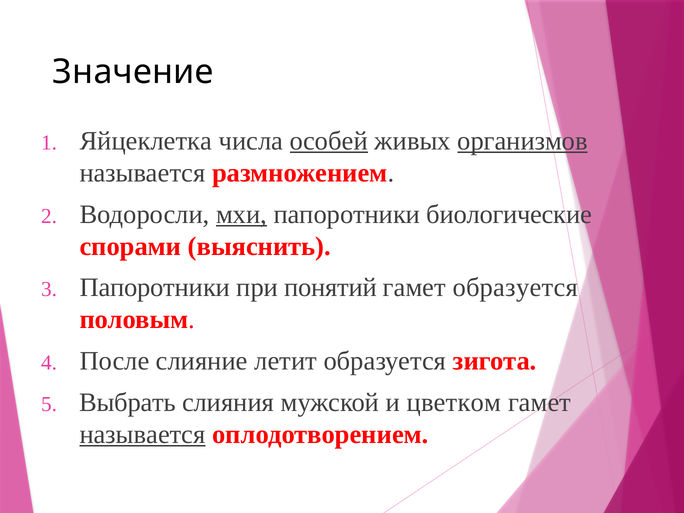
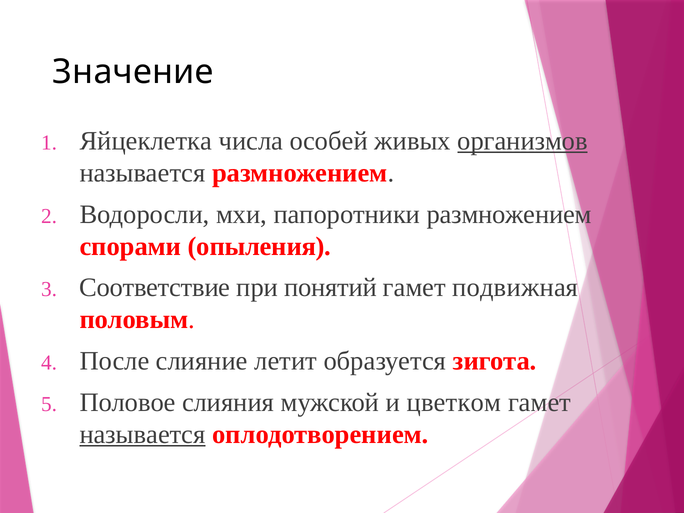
особей underline: present -> none (329, 141)
мхи underline: present -> none (242, 214)
папоротники биологические: биологические -> размножением (509, 214)
выяснить: выяснить -> опыления (259, 246)
Папоротники: Папоротники -> Соответствие (155, 288)
гамет образуется: образуется -> подвижная (515, 288)
Выбрать: Выбрать -> Половое (128, 403)
